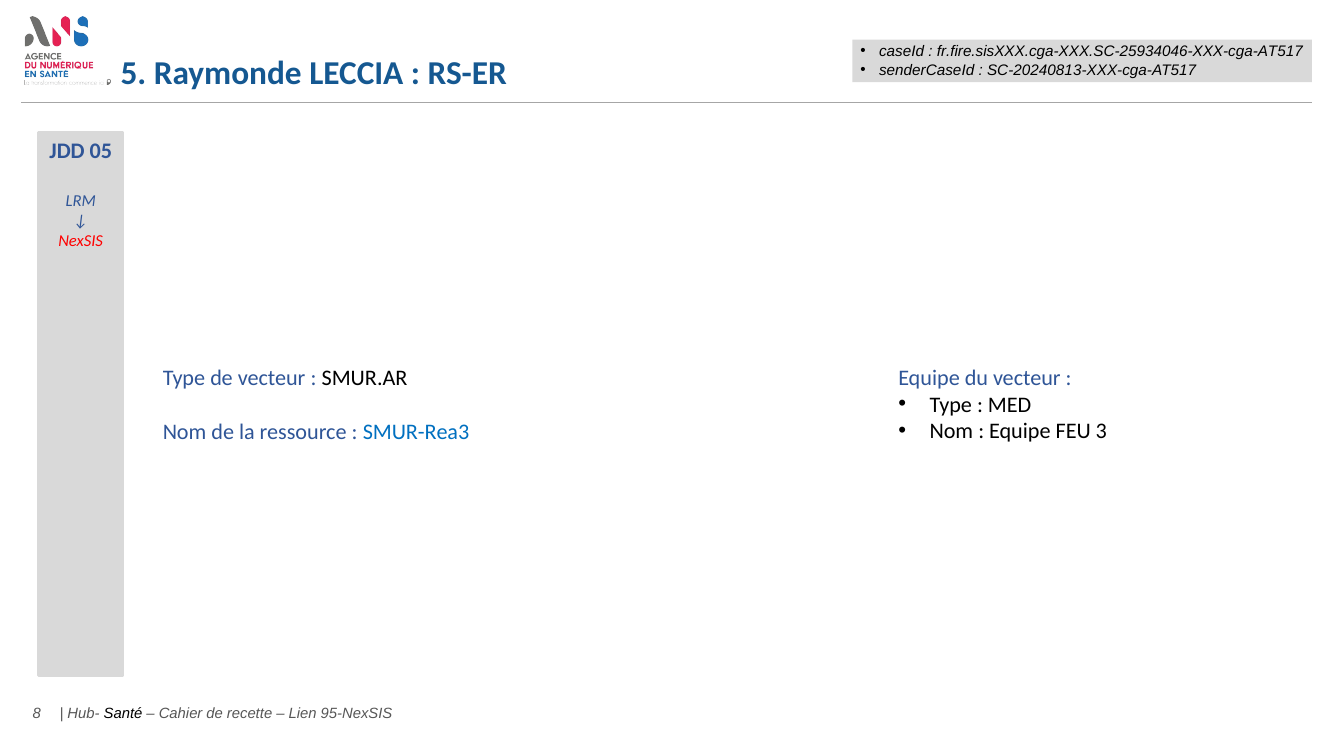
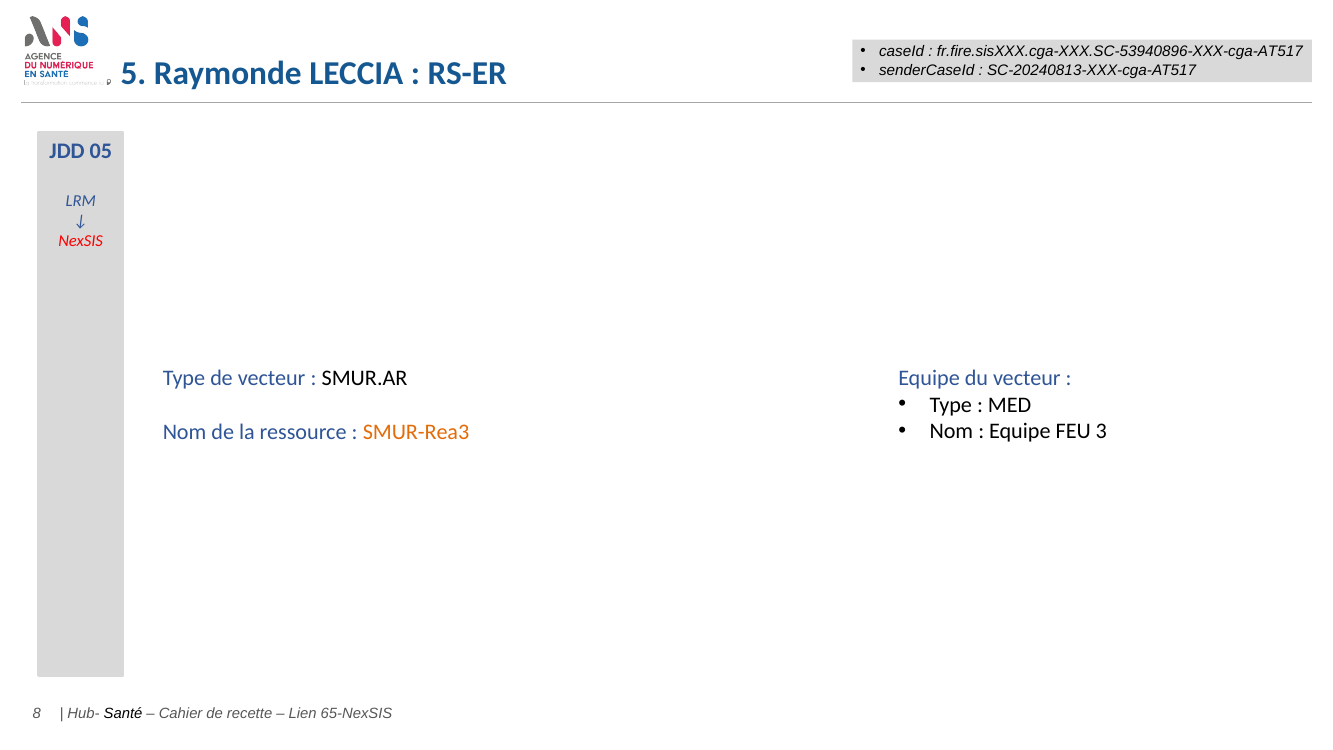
fr.fire.sisXXX.cga-XXX.SC-25934046-XXX-cga-AT517: fr.fire.sisXXX.cga-XXX.SC-25934046-XXX-cga-AT517 -> fr.fire.sisXXX.cga-XXX.SC-53940896-XXX-cga-AT517 (1120, 52)
SMUR-Rea3 colour: blue -> orange (416, 432)
95-NexSIS: 95-NexSIS -> 65-NexSIS (356, 713)
